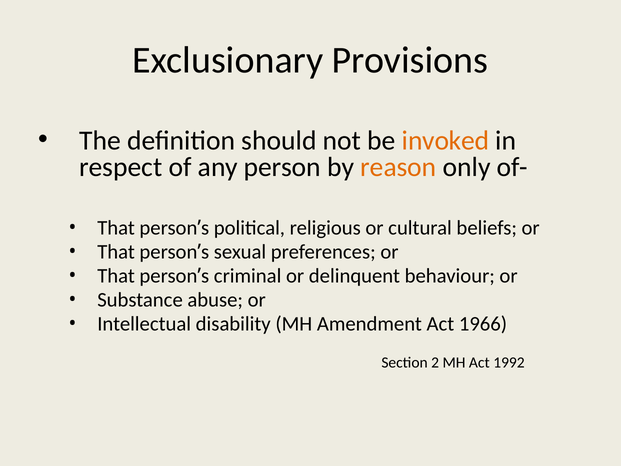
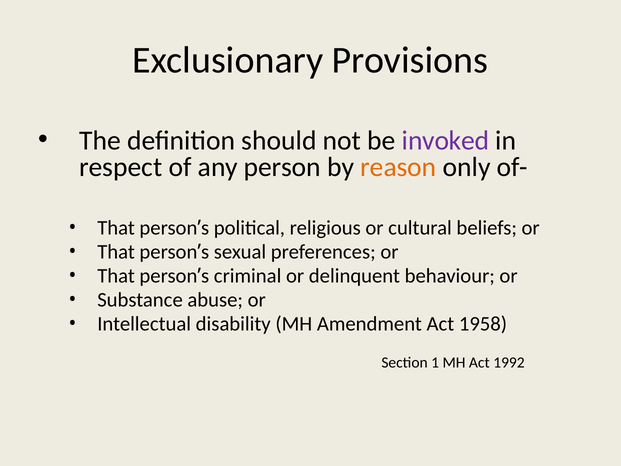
invoked colour: orange -> purple (446, 140)
1966: 1966 -> 1958 (483, 324)
2: 2 -> 1 (435, 362)
